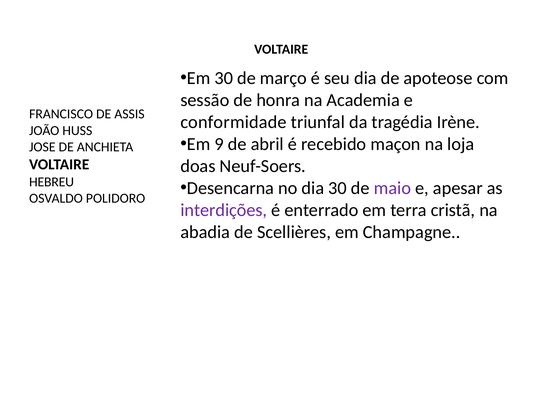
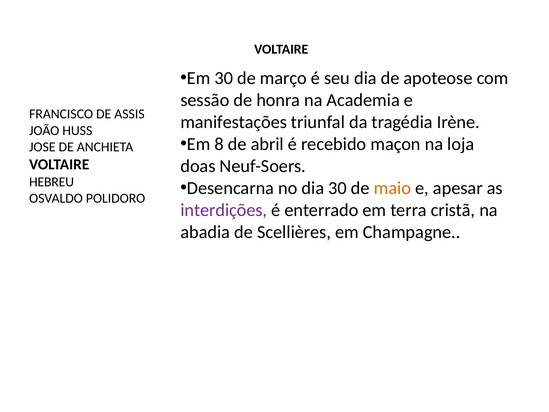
conformidade: conformidade -> manifestações (234, 122)
9: 9 -> 8 (219, 144)
maio colour: purple -> orange (392, 188)
